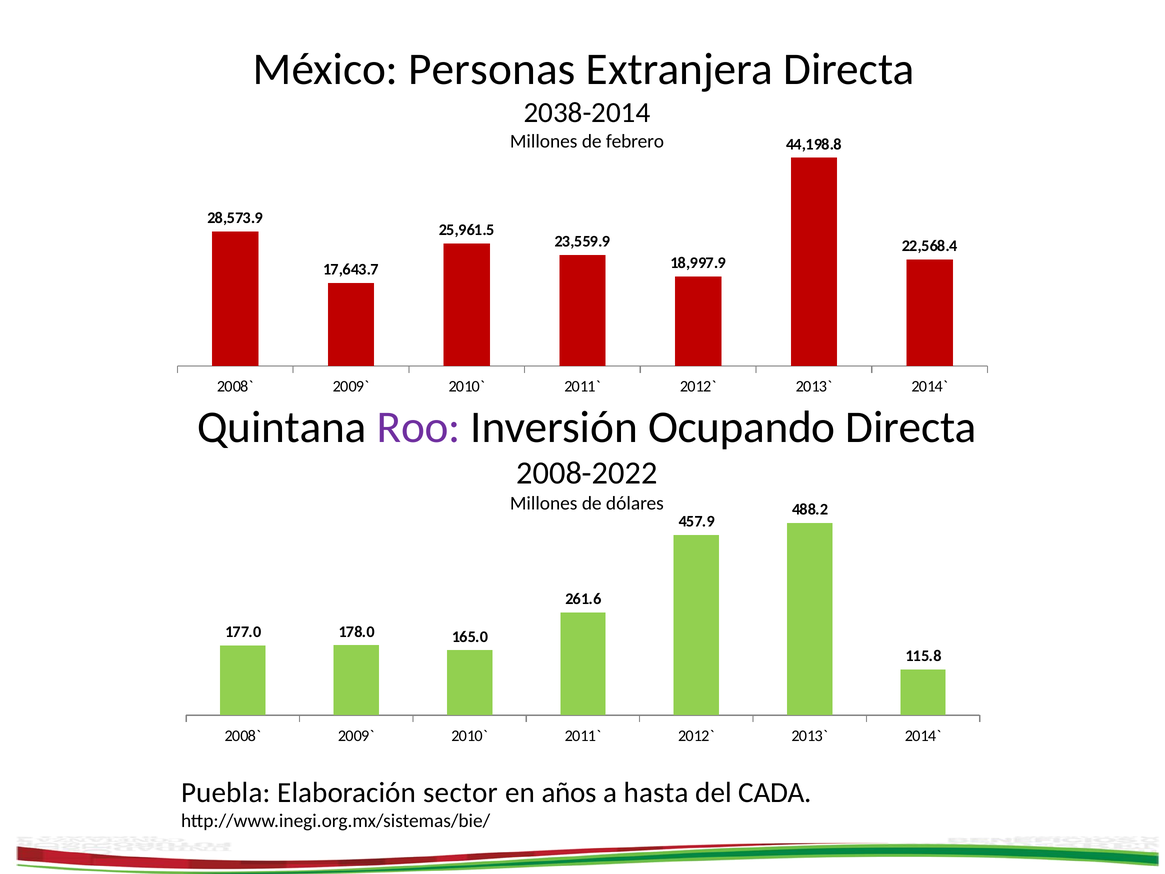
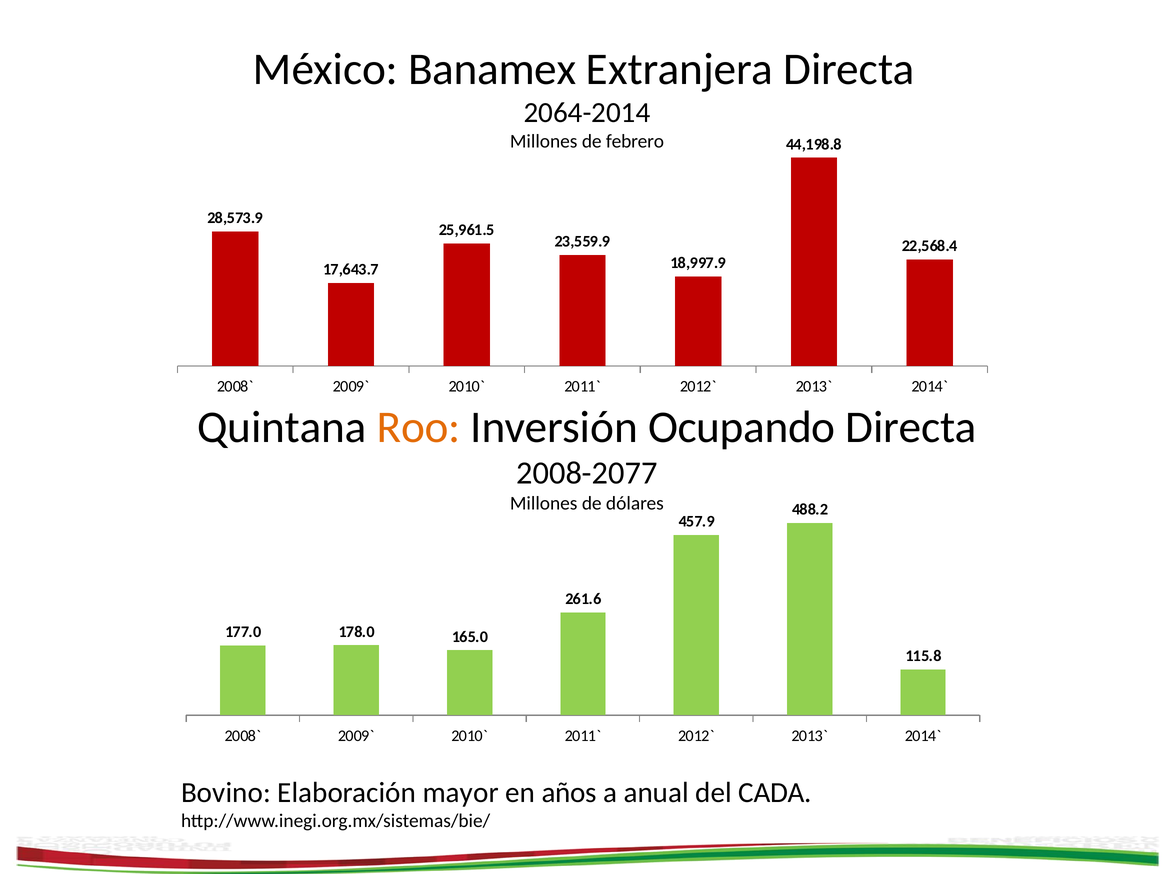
Personas: Personas -> Banamex (492, 69)
2038-2014: 2038-2014 -> 2064-2014 (587, 113)
Roo colour: purple -> orange (419, 427)
2008-2022: 2008-2022 -> 2008-2077 (587, 473)
Puebla: Puebla -> Bovino (226, 792)
sector: sector -> mayor (461, 792)
hasta: hasta -> anual (656, 792)
